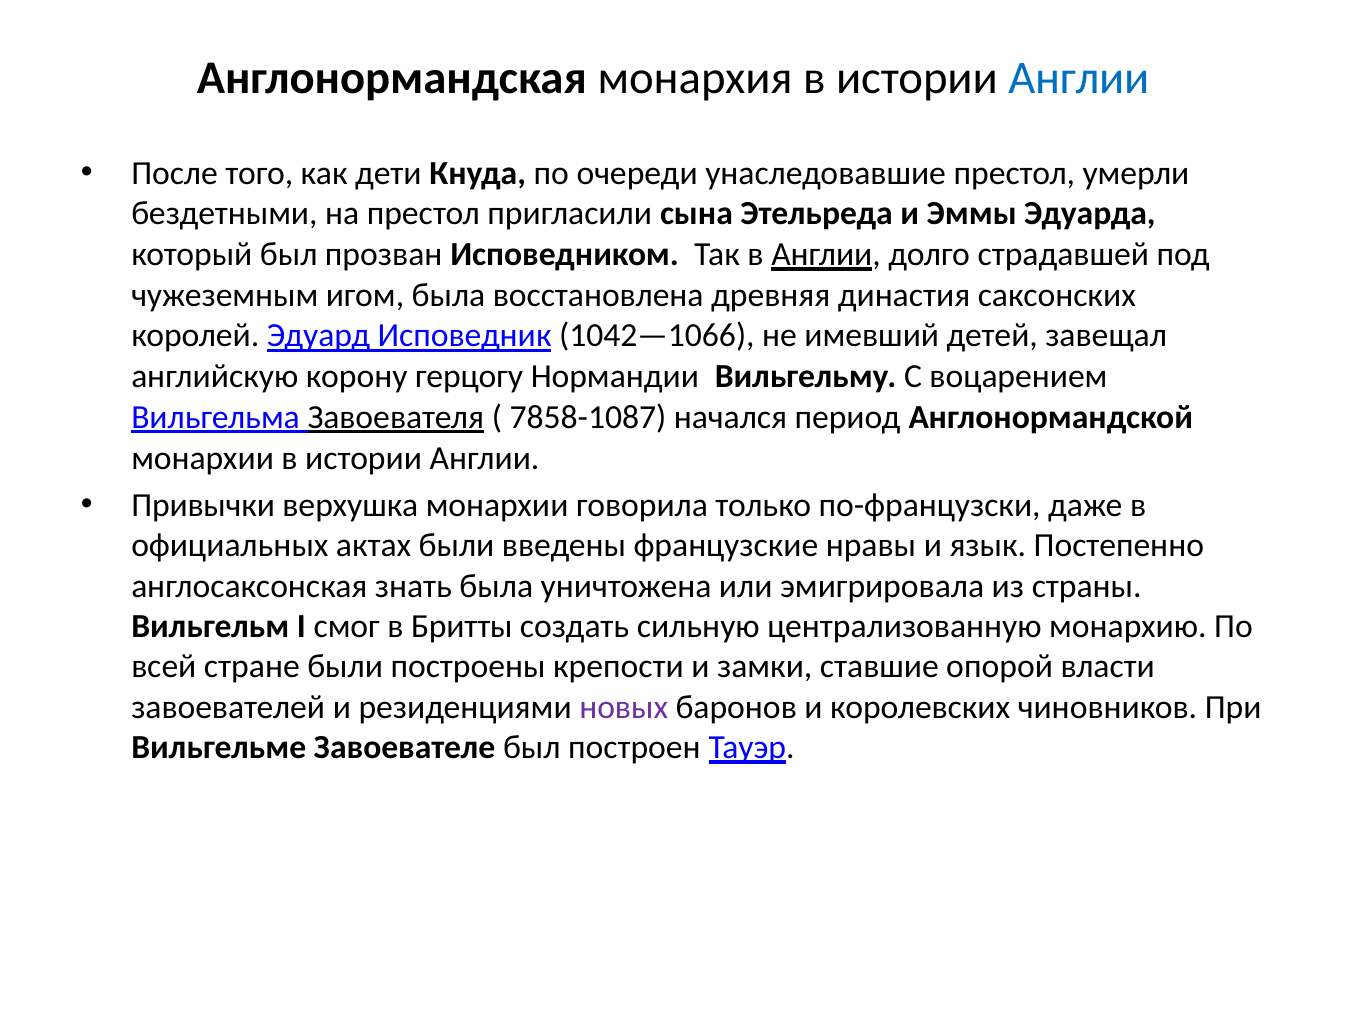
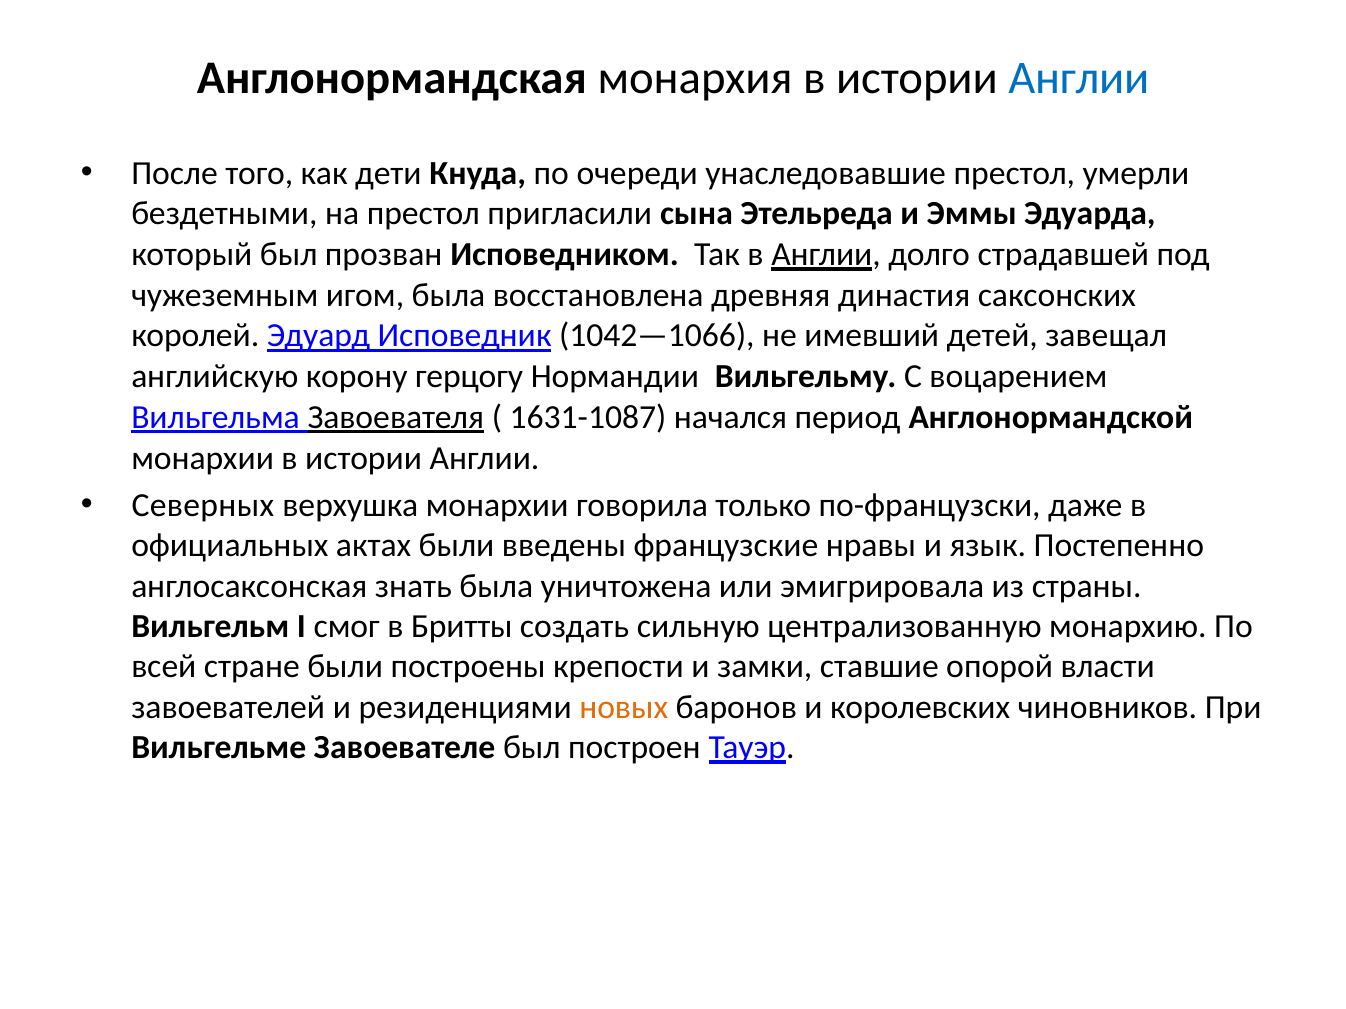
7858-1087: 7858-1087 -> 1631-1087 (588, 417)
Привычки: Привычки -> Северных (203, 505)
новых colour: purple -> orange (624, 707)
